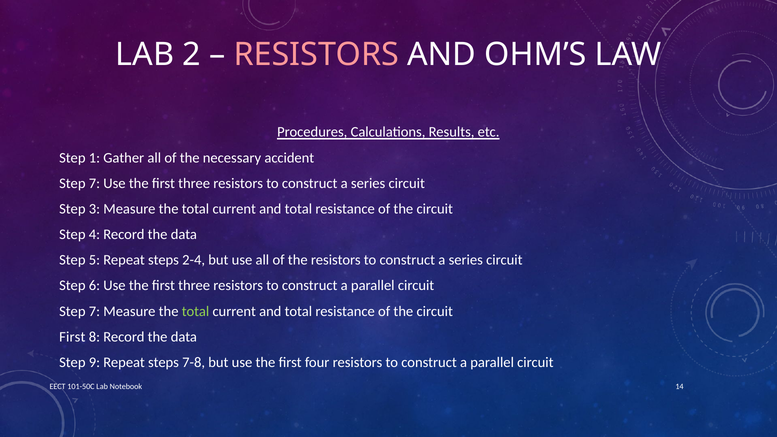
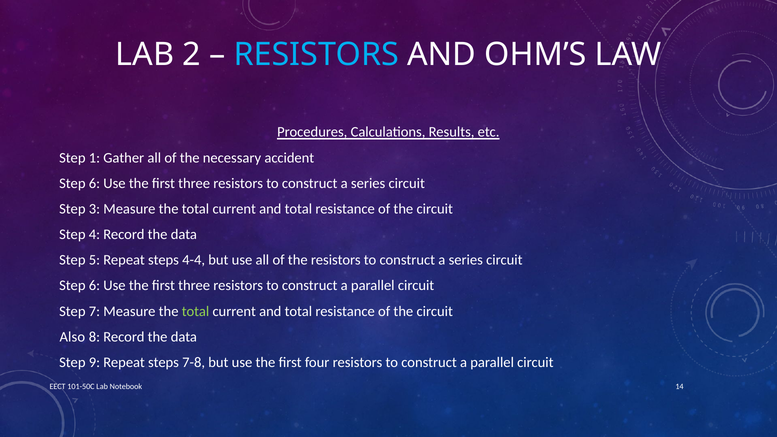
RESISTORS colour: pink -> light blue (316, 55)
7: 7 -> 6 (94, 183)
2-4: 2-4 -> 4-4 (194, 260)
First: First -> Also (72, 337)
